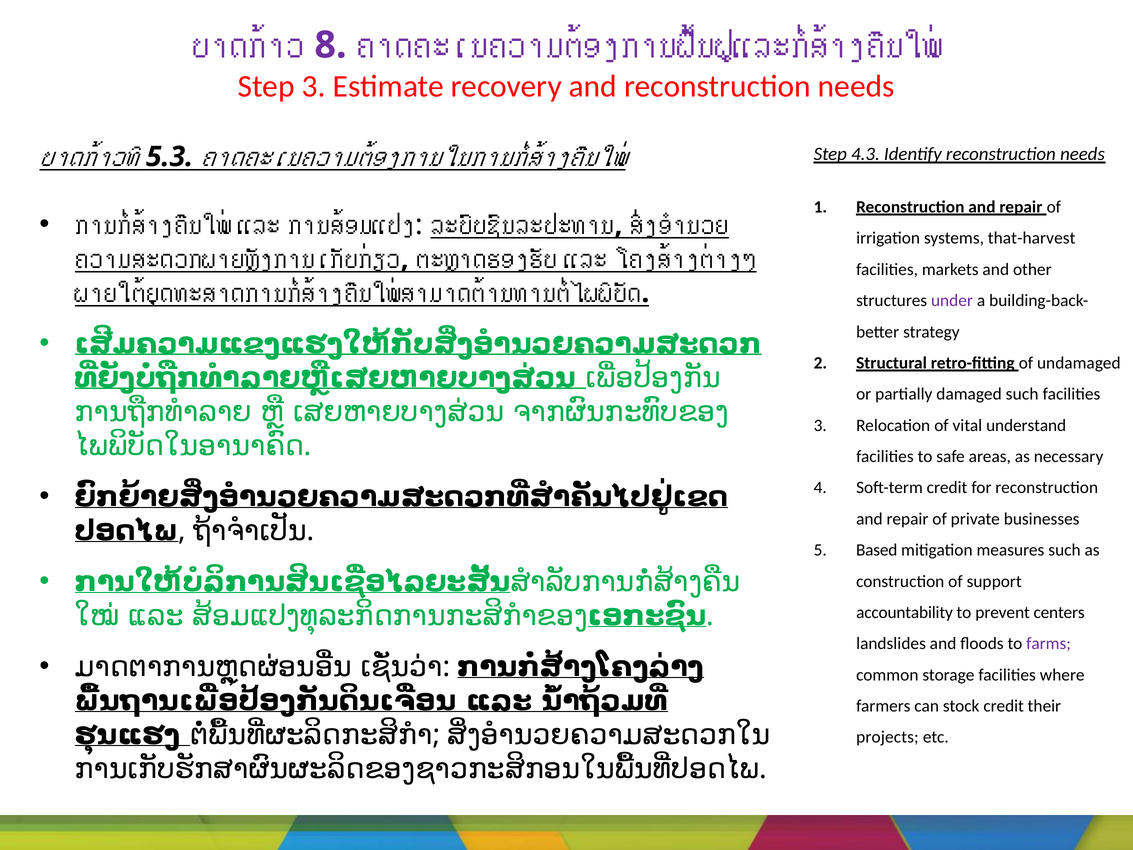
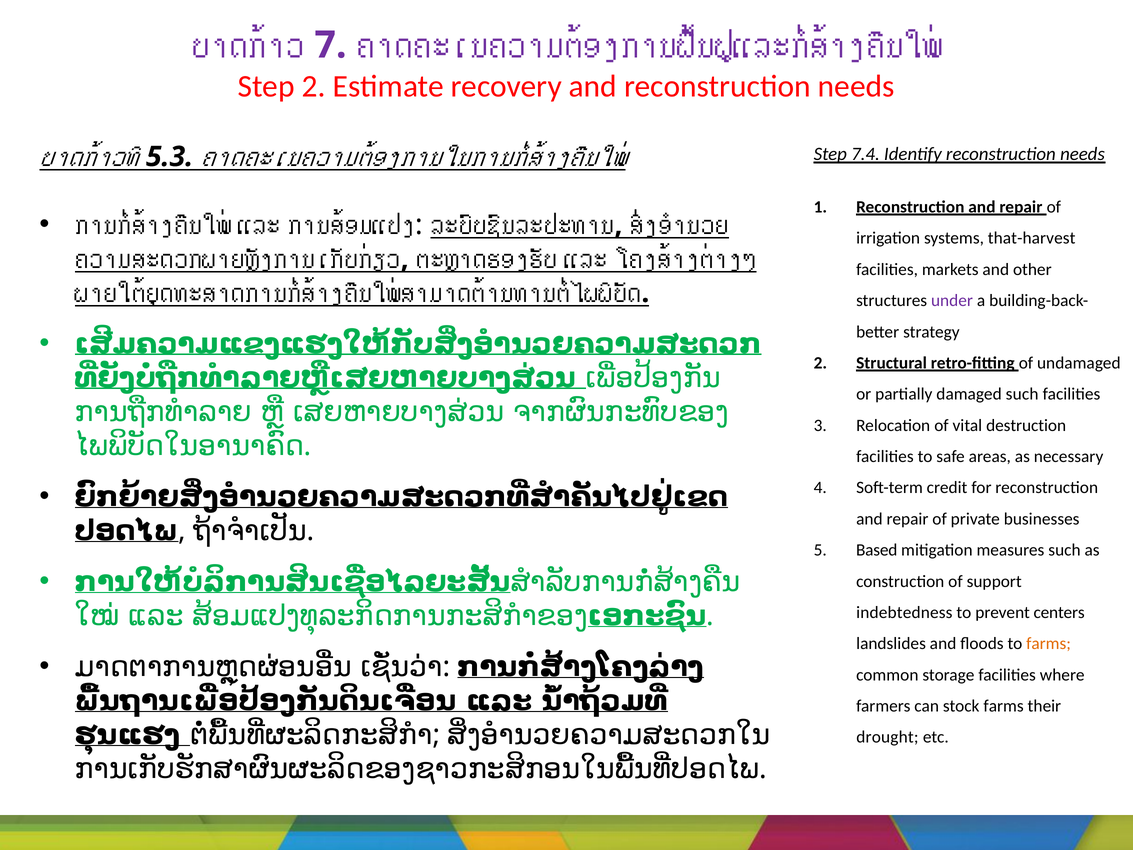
8: 8 -> 7 (330, 45)
Step 3: 3 -> 2 (314, 86)
4.3: 4.3 -> 7.4 (865, 154)
understand: understand -> destruction (1026, 425)
accountability: accountability -> indebtedness (904, 612)
farms colour: purple -> orange (1049, 643)
stock credit: credit -> farms (1004, 706)
projects: projects -> drought (887, 737)
